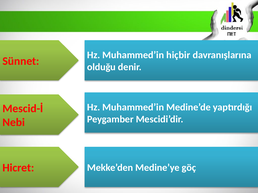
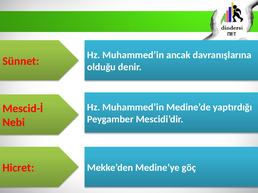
hiçbir: hiçbir -> ancak (178, 55)
